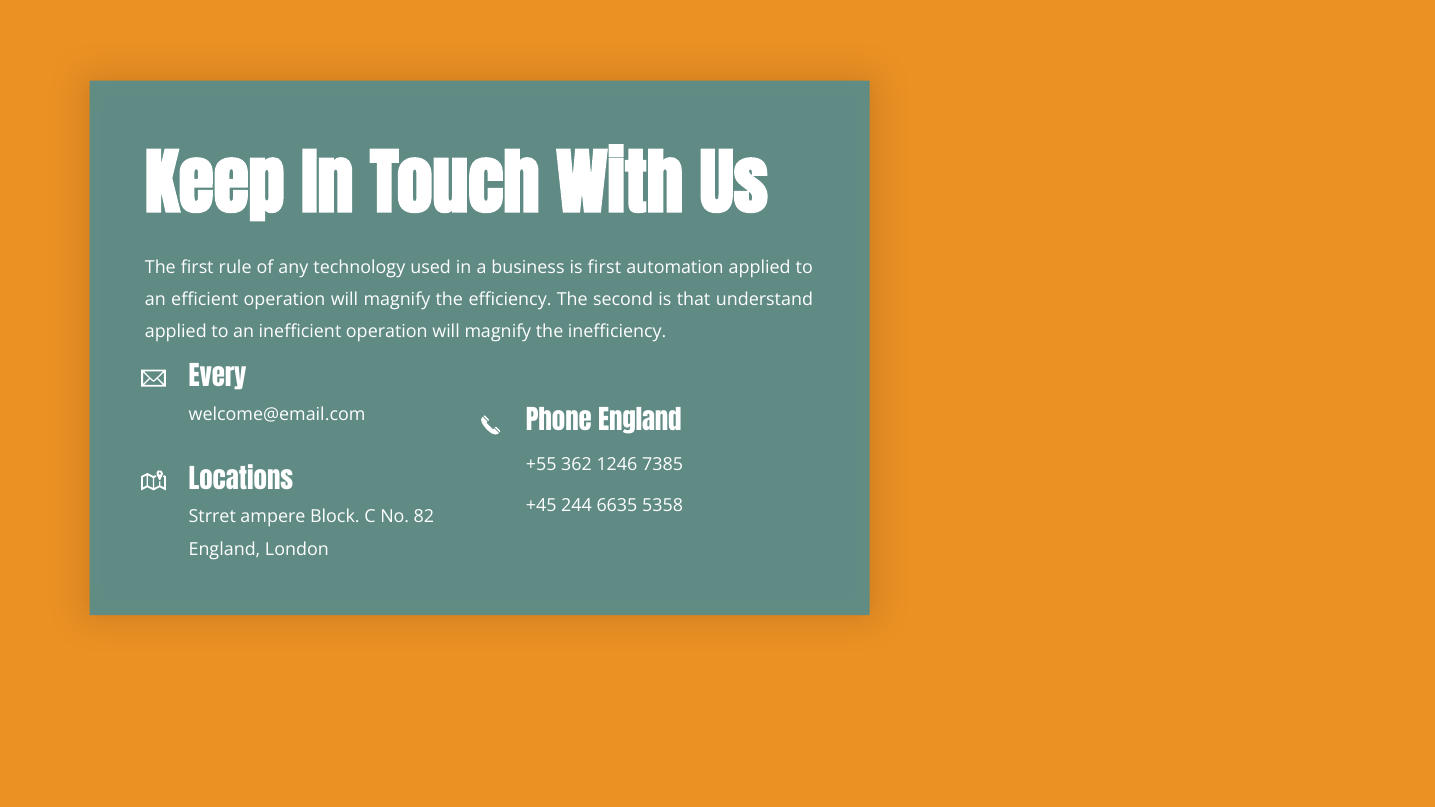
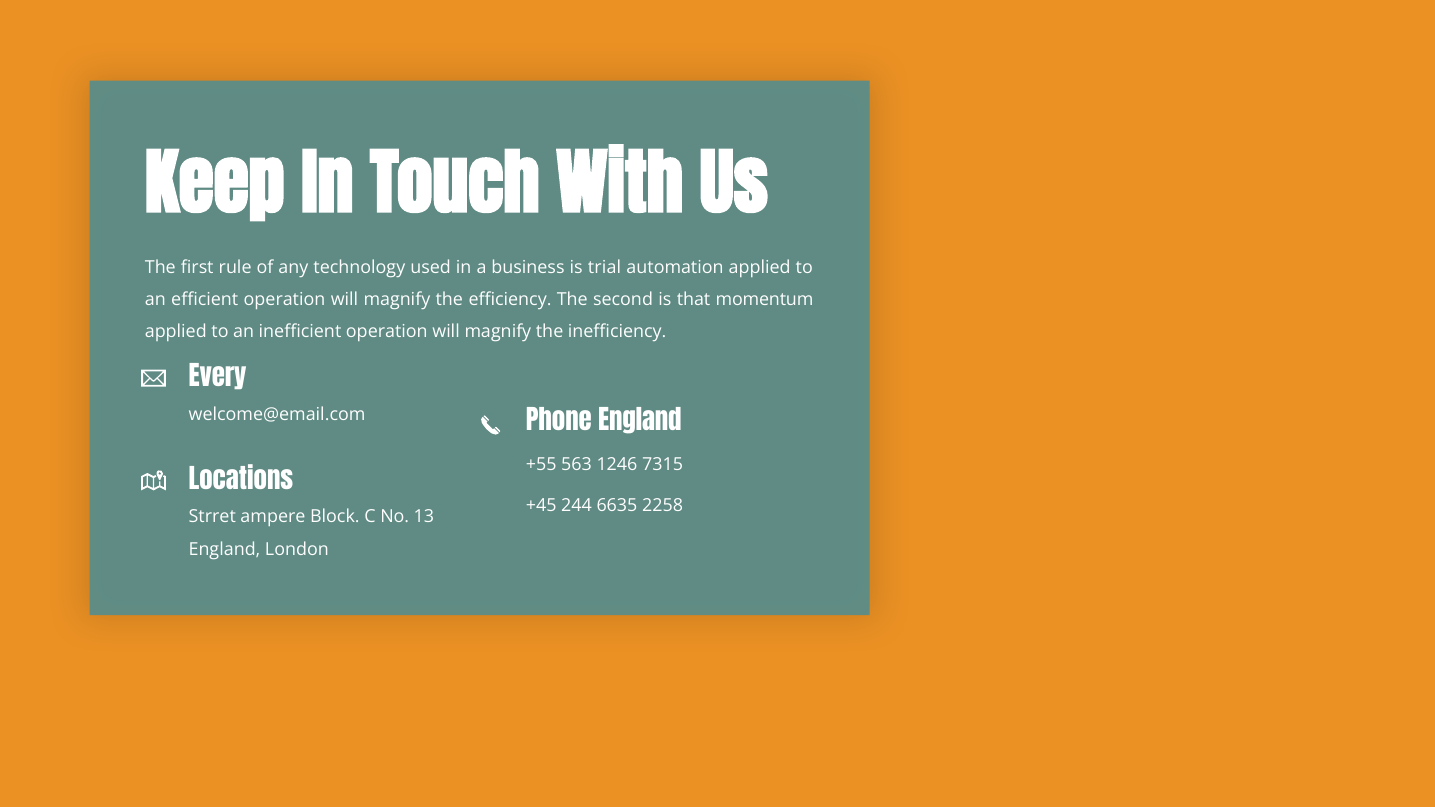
is first: first -> trial (604, 267)
understand: understand -> momentum (765, 299)
362: 362 -> 563 (576, 465)
7385: 7385 -> 7315 (663, 465)
5358: 5358 -> 2258 (663, 506)
82: 82 -> 13 (424, 517)
